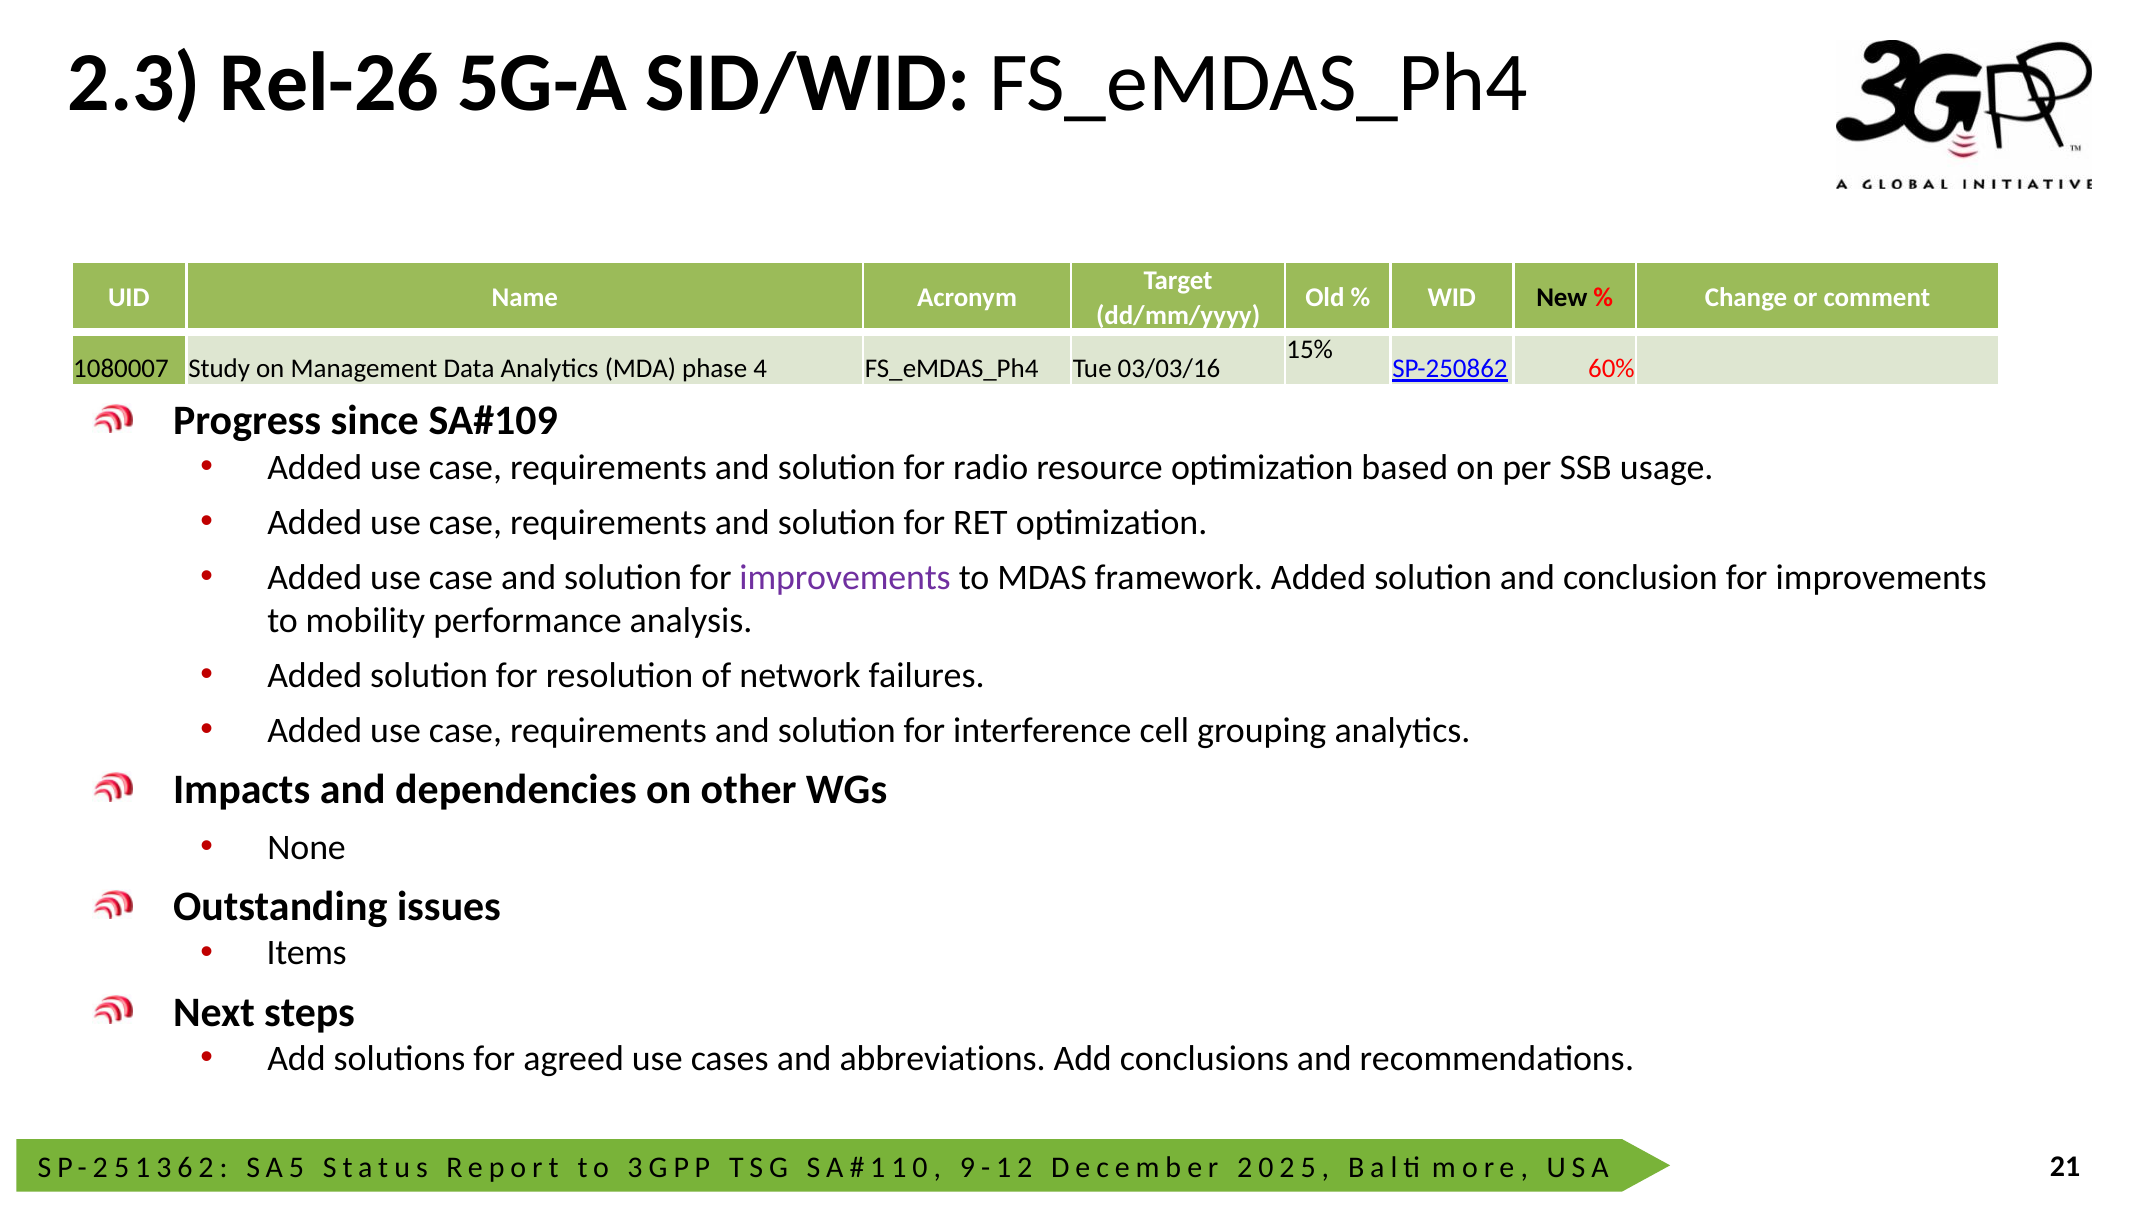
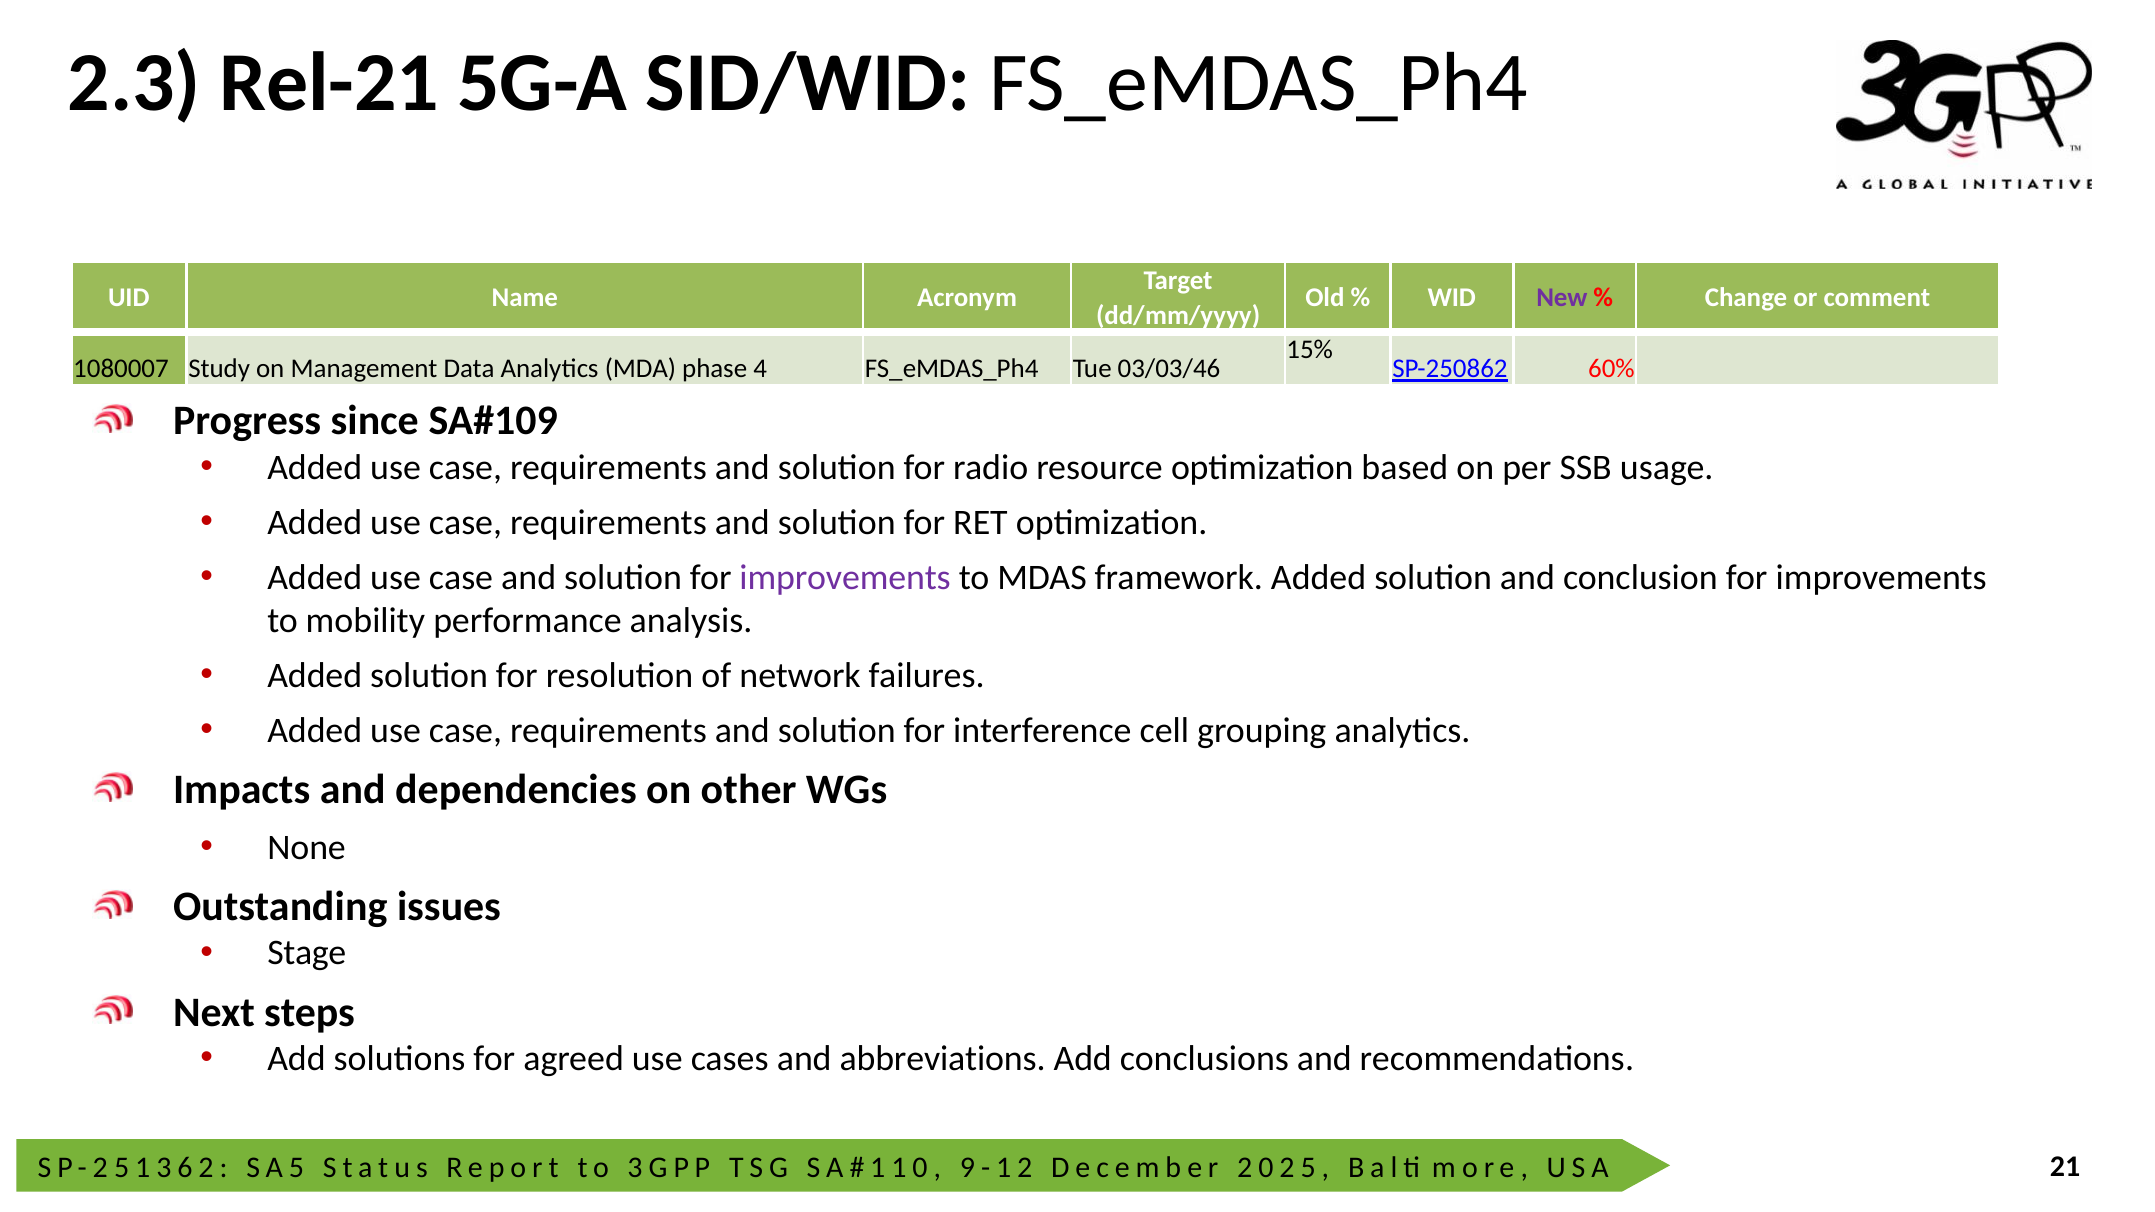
Rel-26: Rel-26 -> Rel-21 (329, 82)
New colour: black -> purple (1562, 298)
03/03/16: 03/03/16 -> 03/03/46 (1169, 369)
Items: Items -> Stage (307, 953)
